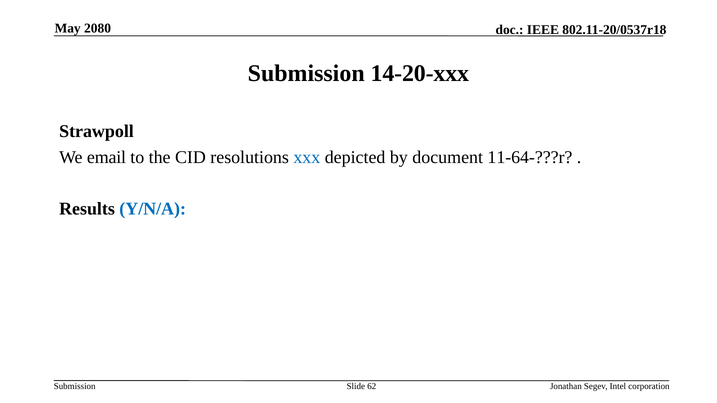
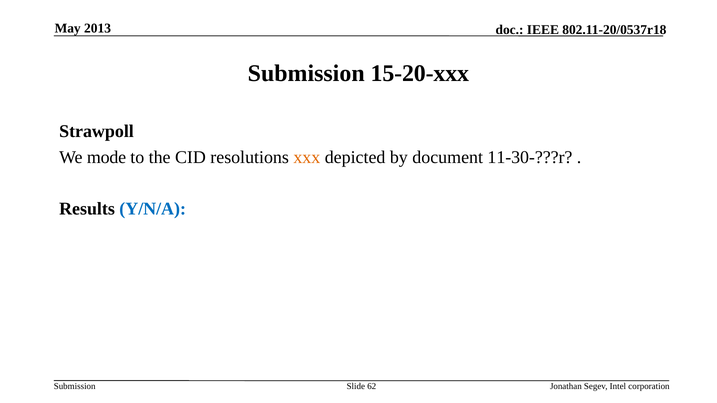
2080: 2080 -> 2013 (98, 29)
14-20-xxx: 14-20-xxx -> 15-20-xxx (420, 73)
email: email -> mode (107, 157)
xxx colour: blue -> orange (307, 157)
11-64-???r: 11-64-???r -> 11-30-???r (530, 157)
